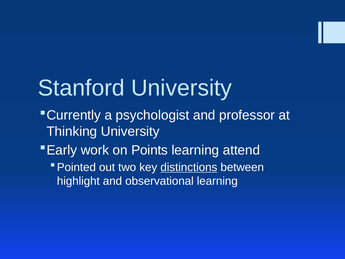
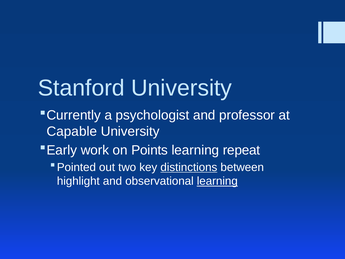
Thinking: Thinking -> Capable (72, 131)
attend: attend -> repeat (242, 150)
learning underline: none -> present (217, 181)
